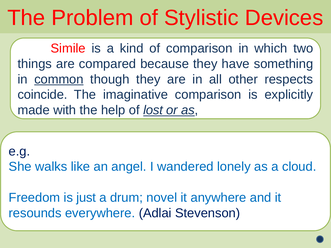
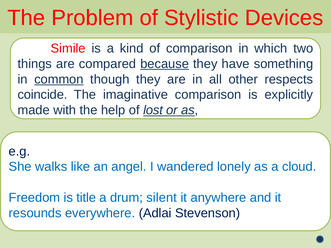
because underline: none -> present (165, 64)
just: just -> title (86, 198)
novel: novel -> silent (162, 198)
